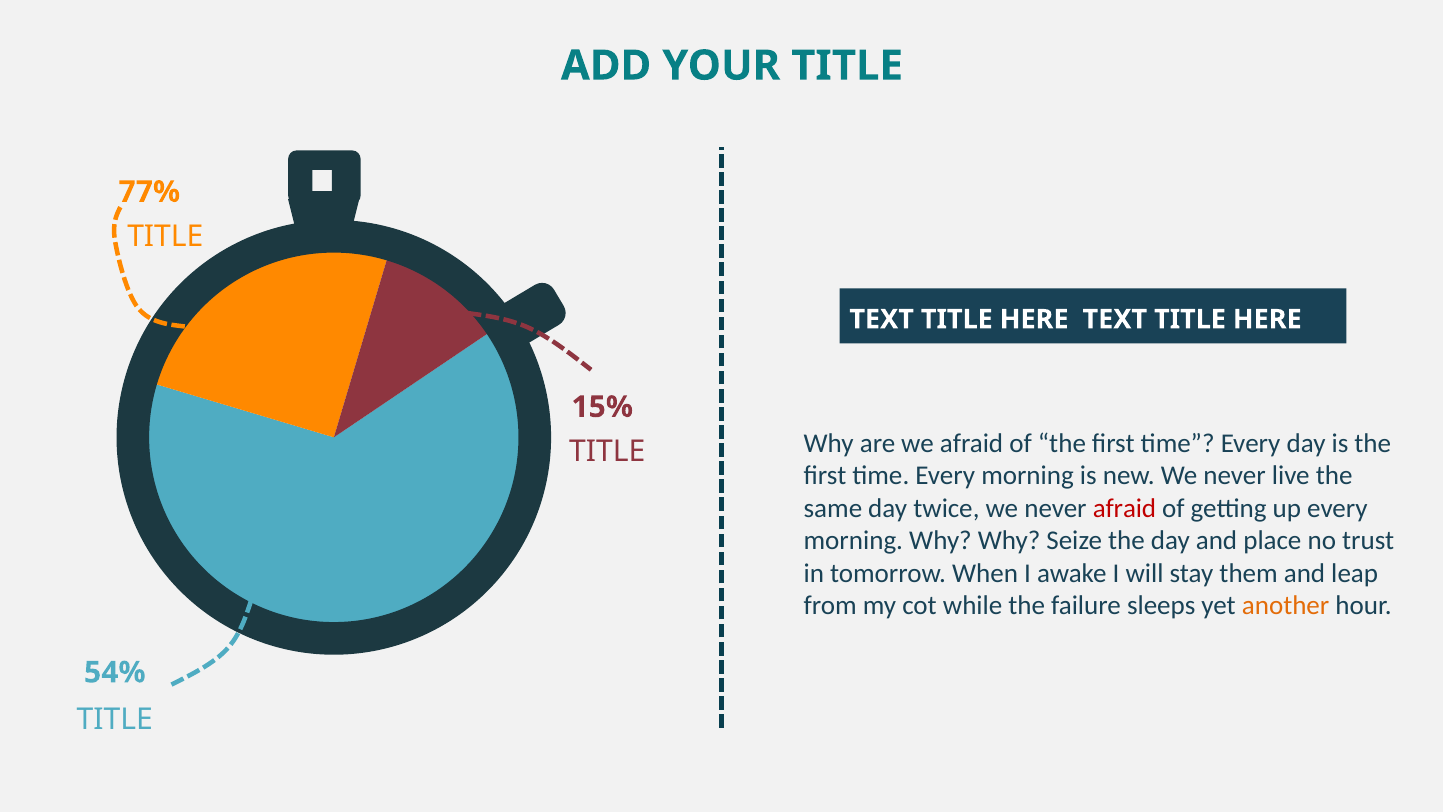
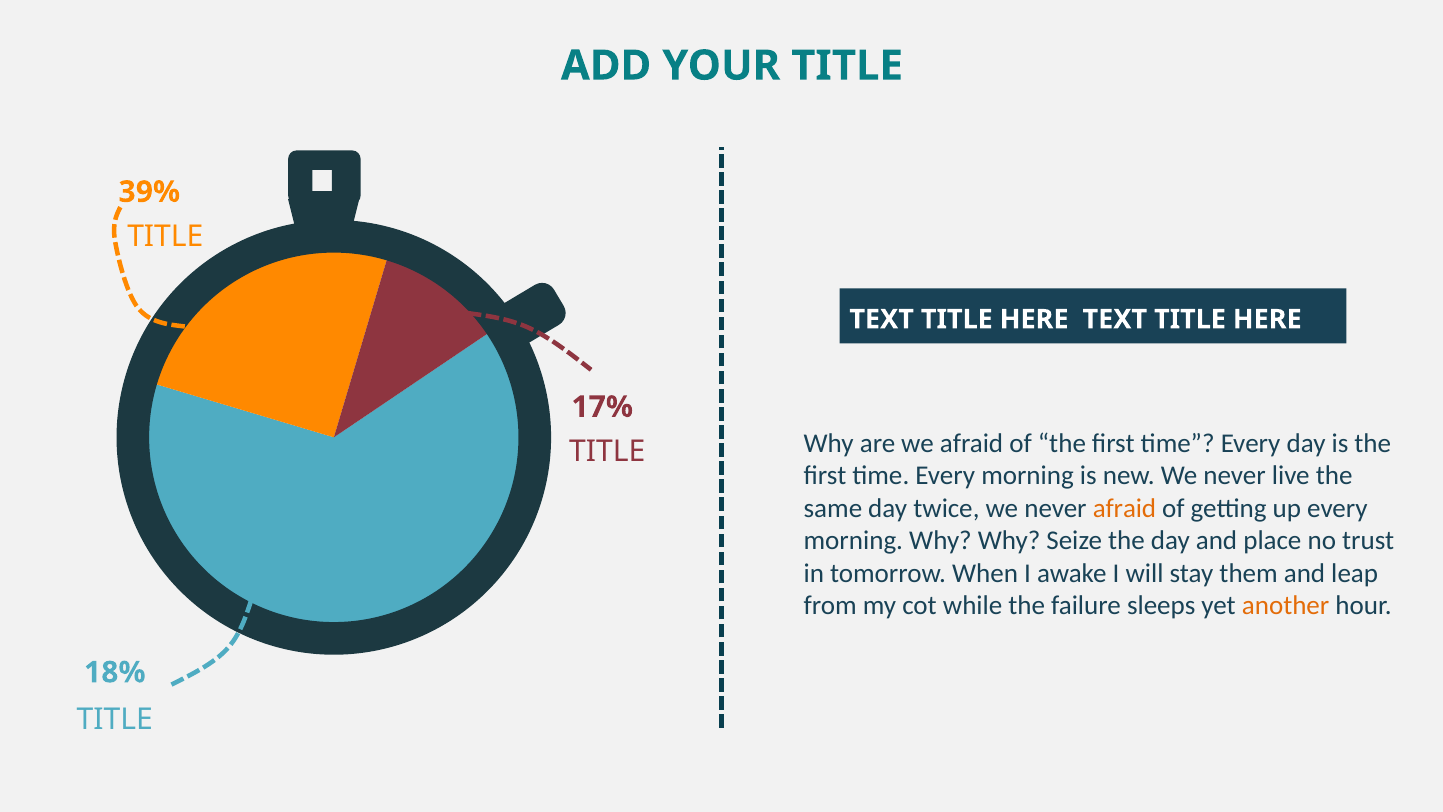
77%: 77% -> 39% (149, 192)
15%: 15% -> 17% (602, 407)
afraid colour: red -> orange (1124, 508)
54%: 54% -> 18% (115, 672)
